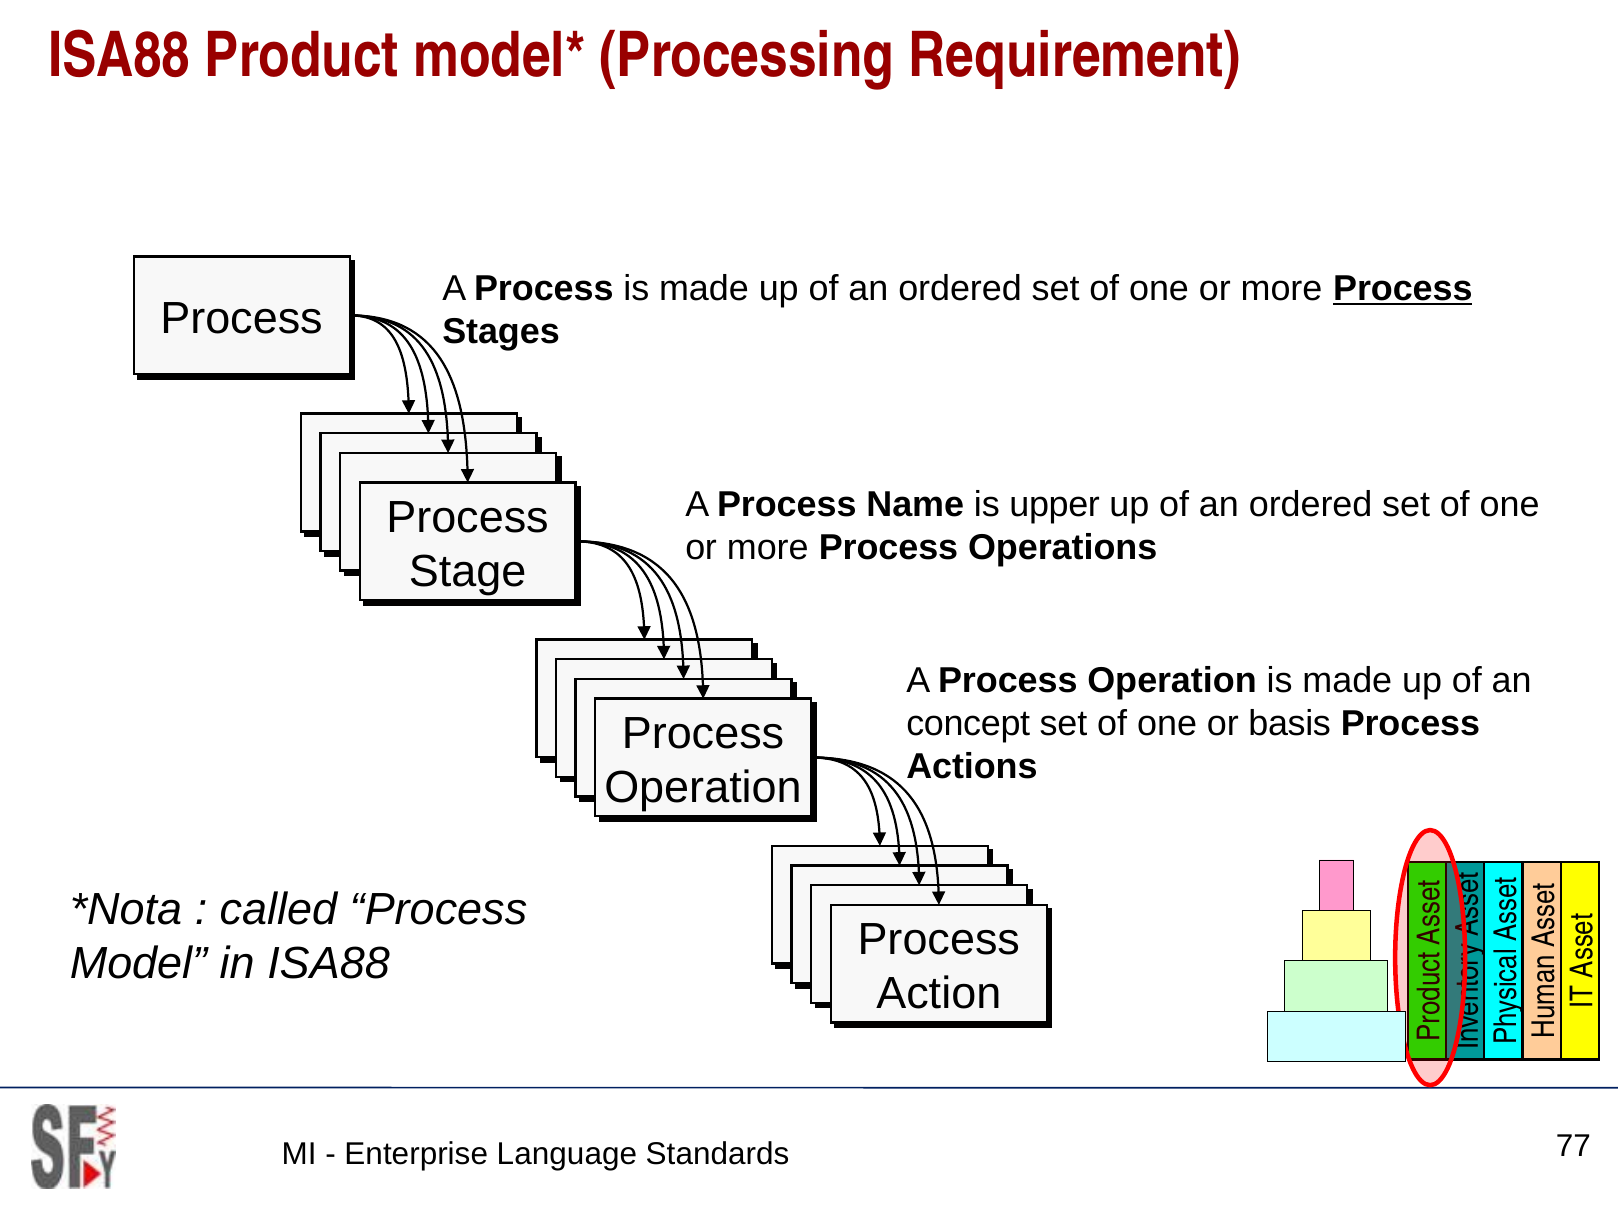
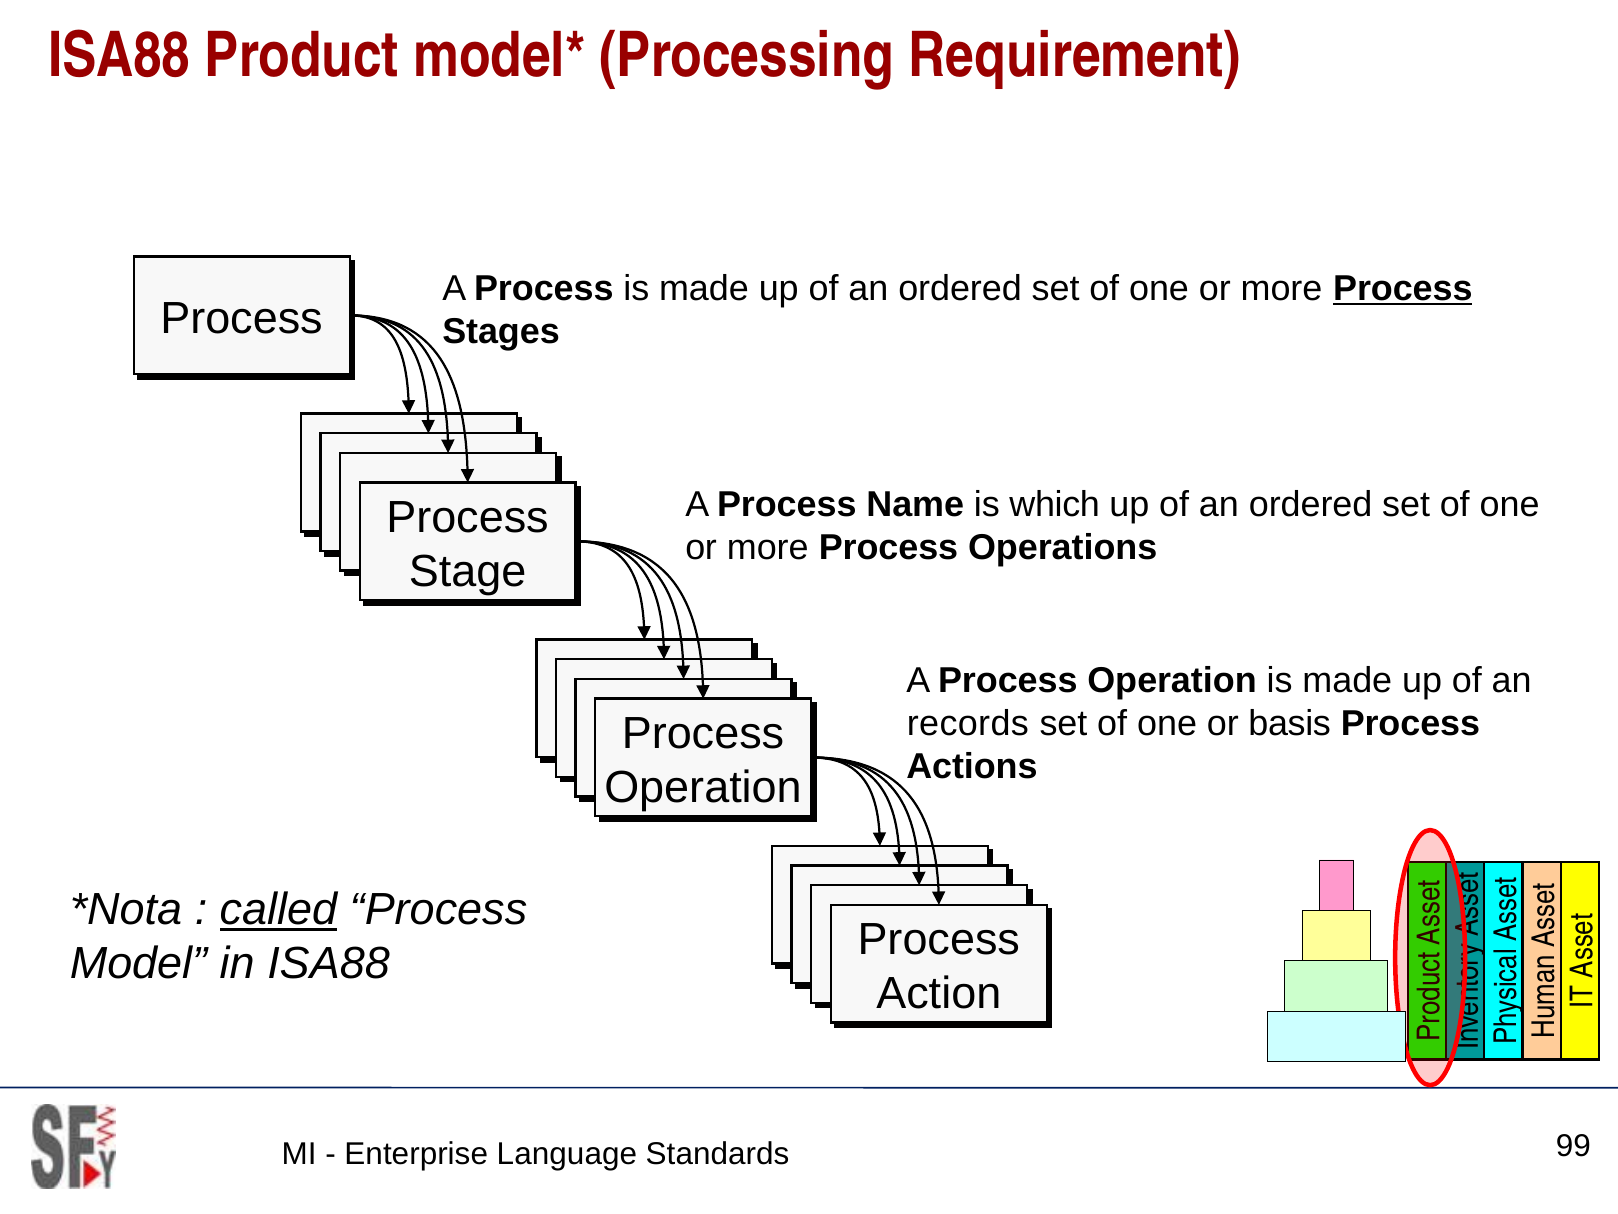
upper: upper -> which (1055, 504)
concept: concept -> records (968, 724)
called underline: none -> present (278, 909)
77: 77 -> 99 (1573, 1145)
